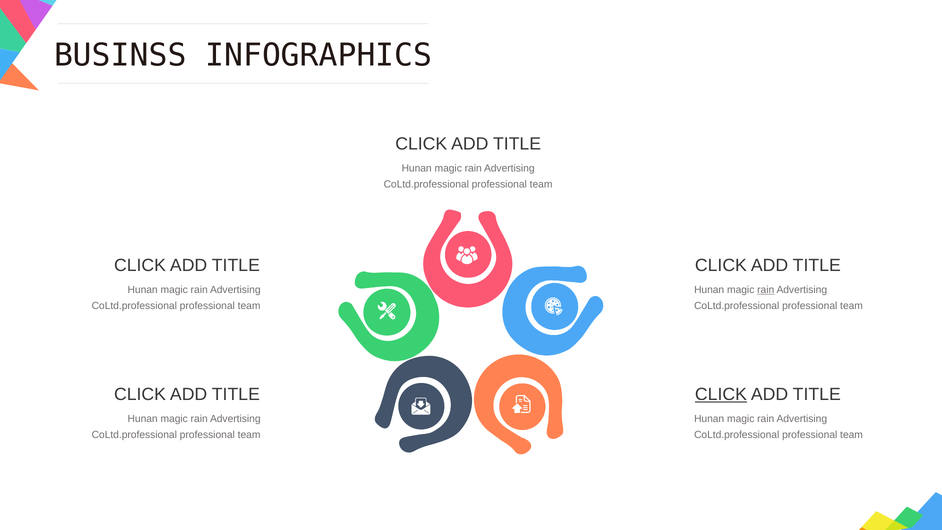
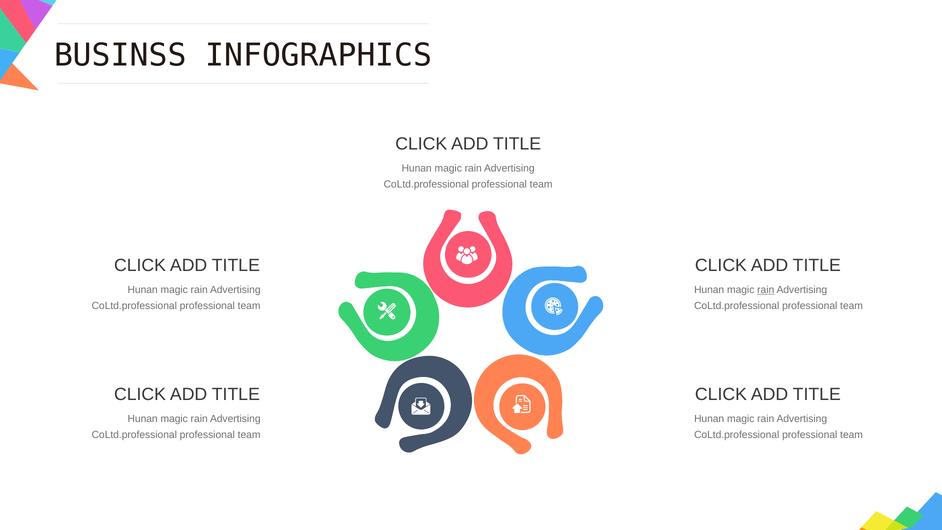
CLICK underline: present -> none (721, 394)
